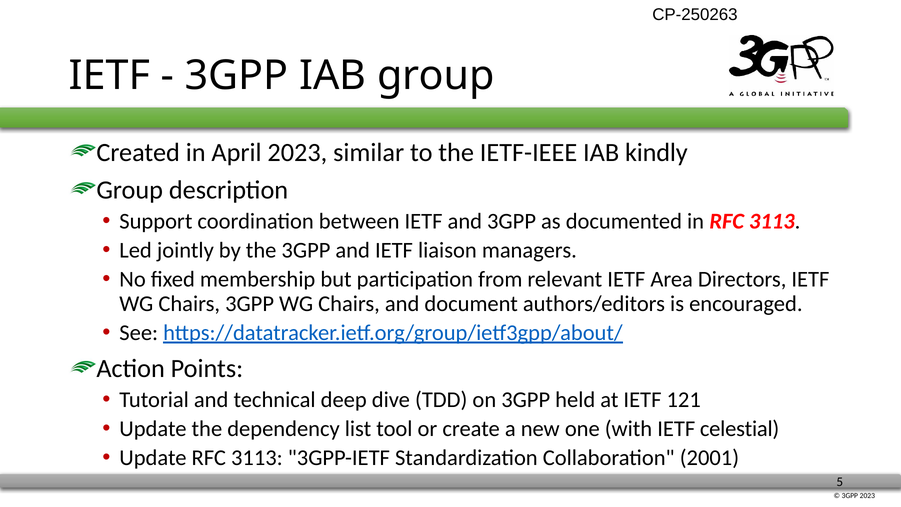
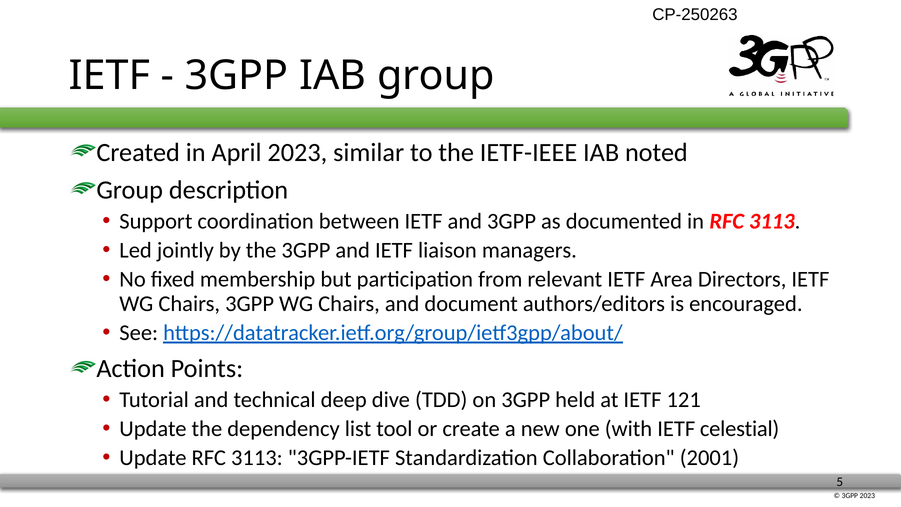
kindly: kindly -> noted (656, 152)
